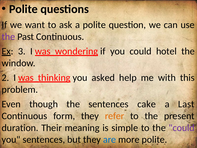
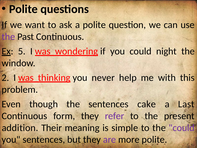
3: 3 -> 5 (22, 51)
hotel: hotel -> night (166, 51)
asked: asked -> never (103, 78)
refer colour: orange -> purple (115, 116)
duration: duration -> addition (20, 128)
are colour: blue -> purple (110, 139)
